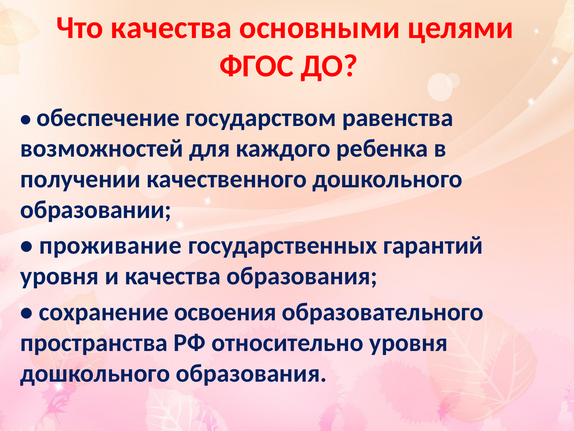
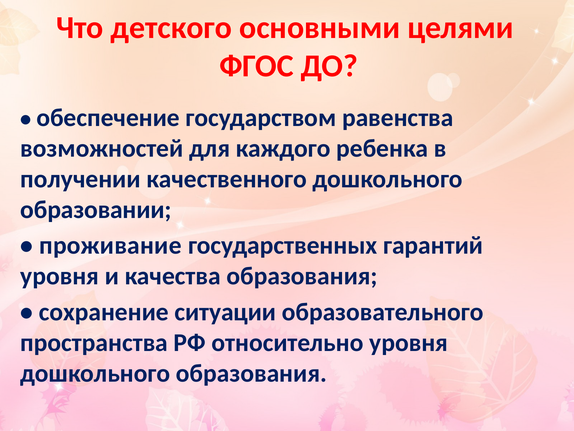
Что качества: качества -> детского (171, 28)
освоения: освоения -> ситуации (225, 312)
